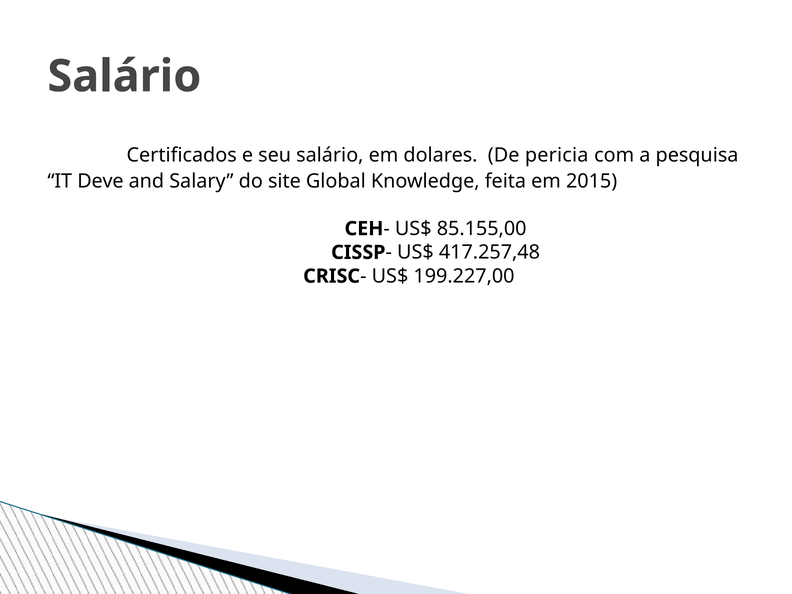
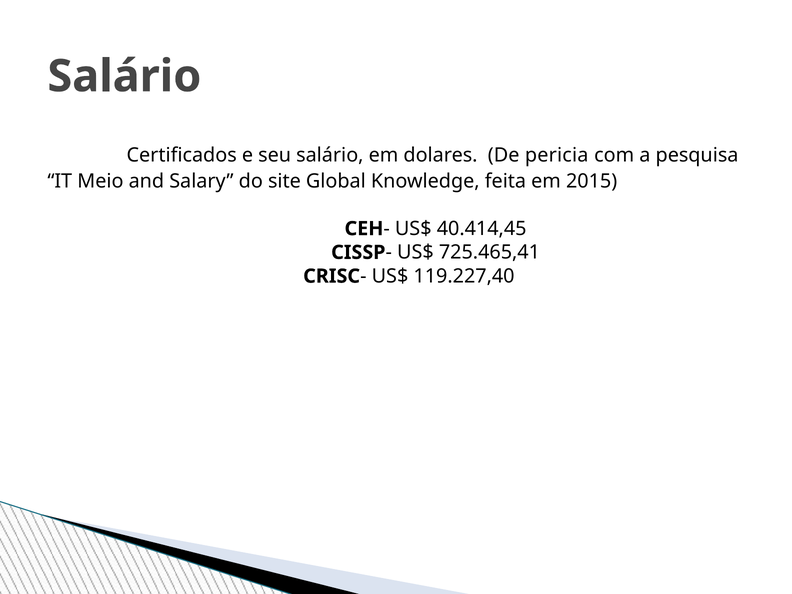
Deve: Deve -> Meio (100, 181)
85.155,00: 85.155,00 -> 40.414,45 (482, 229)
417.257,48: 417.257,48 -> 725.465,41 (489, 252)
199.227,00: 199.227,00 -> 119.227,40 (464, 276)
